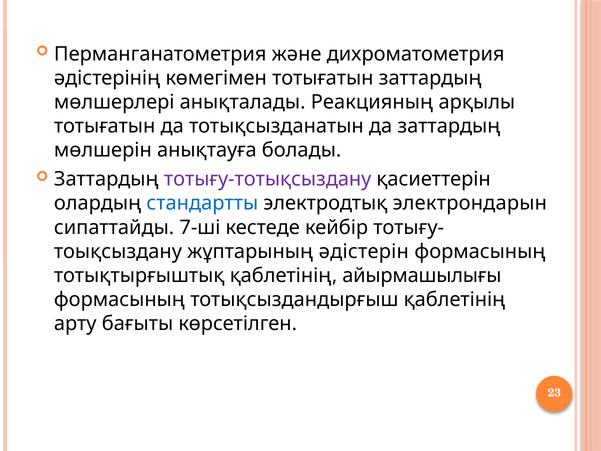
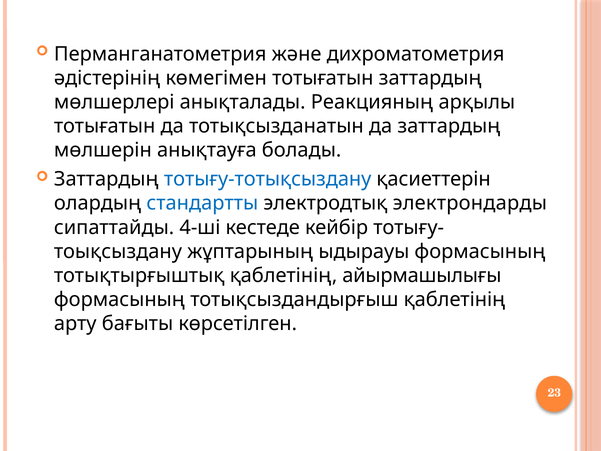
тотығу-тотықсыздану colour: purple -> blue (268, 179)
электрондарын: электрондарын -> электрондарды (470, 203)
7-ші: 7-ші -> 4-ші (200, 227)
әдістерін: әдістерін -> ыдырауы (364, 251)
